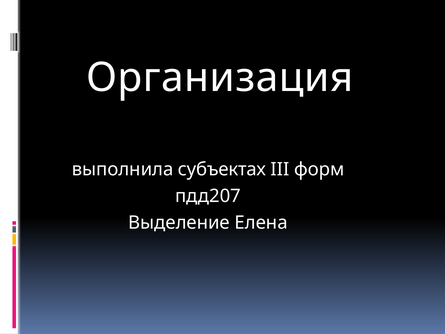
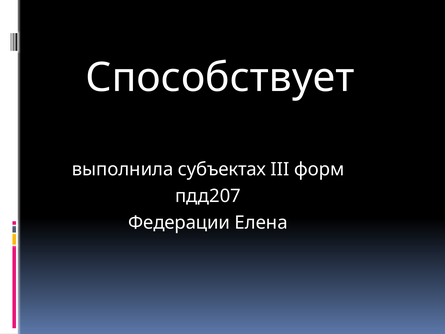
Организация: Организация -> Способствует (220, 78)
Выделение: Выделение -> Федерации (179, 223)
